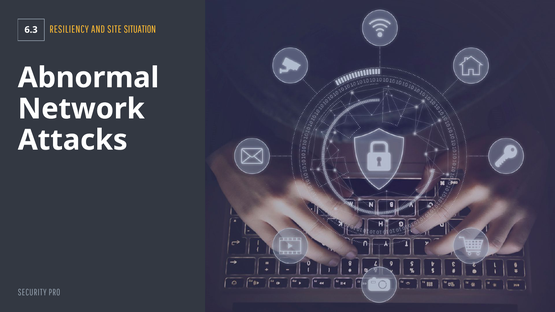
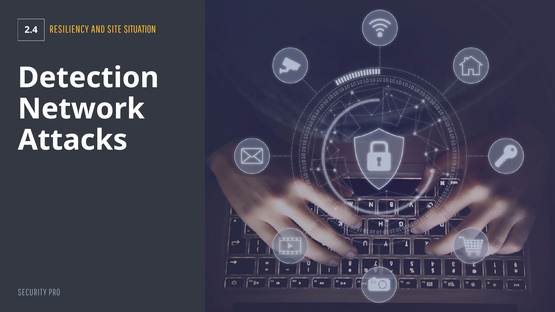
6.3: 6.3 -> 2.4 (31, 30)
Abnormal: Abnormal -> Detection (88, 78)
